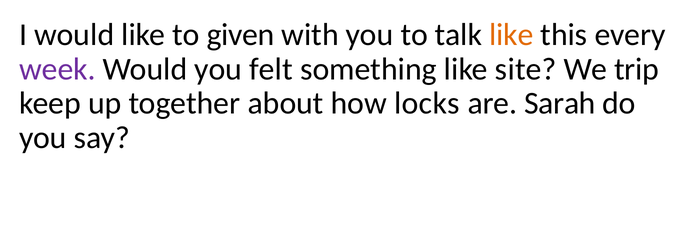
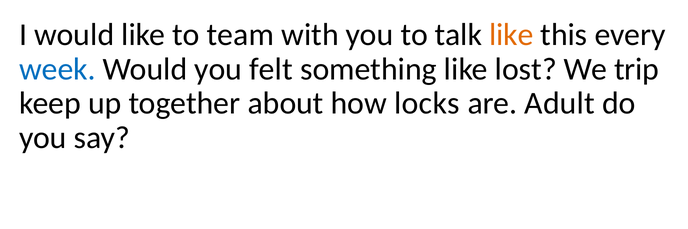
given: given -> team (240, 35)
week colour: purple -> blue (57, 69)
site: site -> lost (526, 69)
Sarah: Sarah -> Adult (560, 104)
